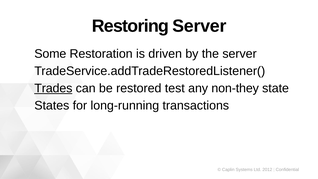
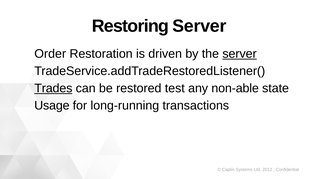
Some: Some -> Order (50, 54)
server underline: none -> present (240, 54)
non-they: non-they -> non-able (235, 88)
States: States -> Usage (52, 106)
